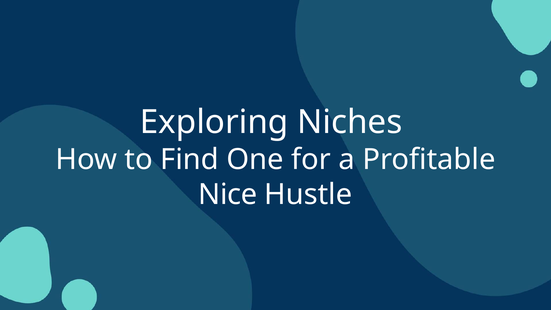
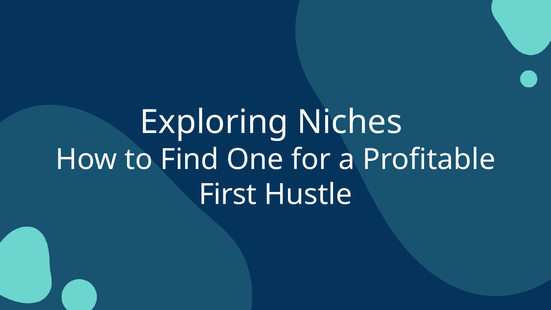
Nice: Nice -> First (228, 194)
